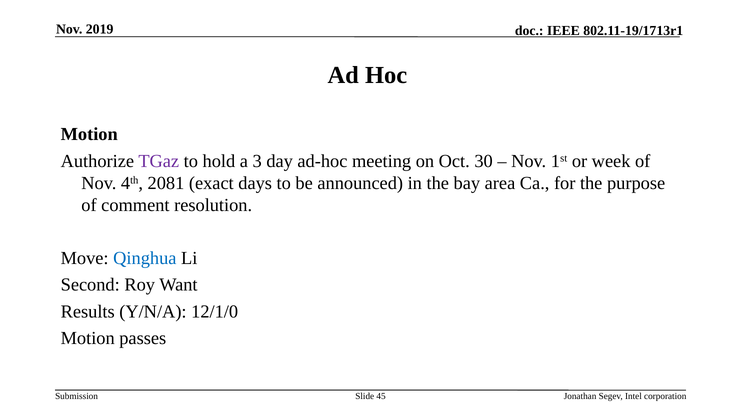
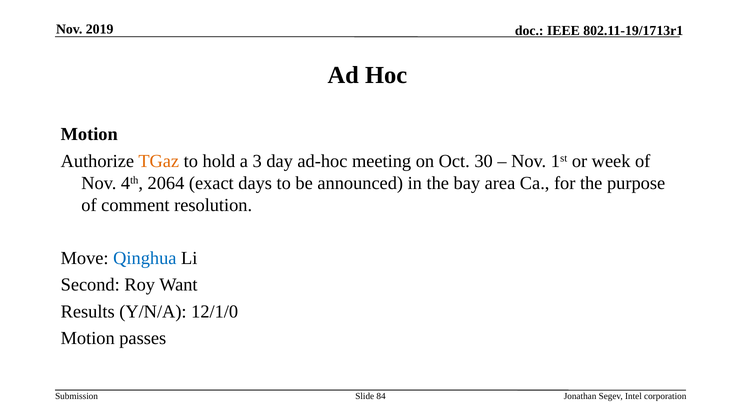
TGaz colour: purple -> orange (159, 161)
2081: 2081 -> 2064 (166, 183)
45: 45 -> 84 (381, 397)
